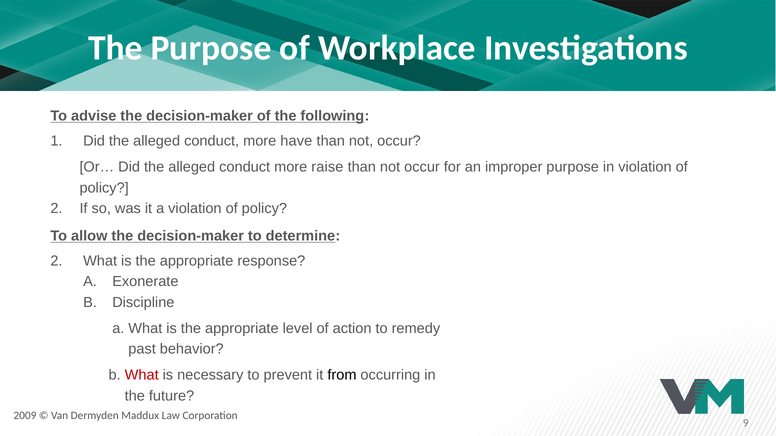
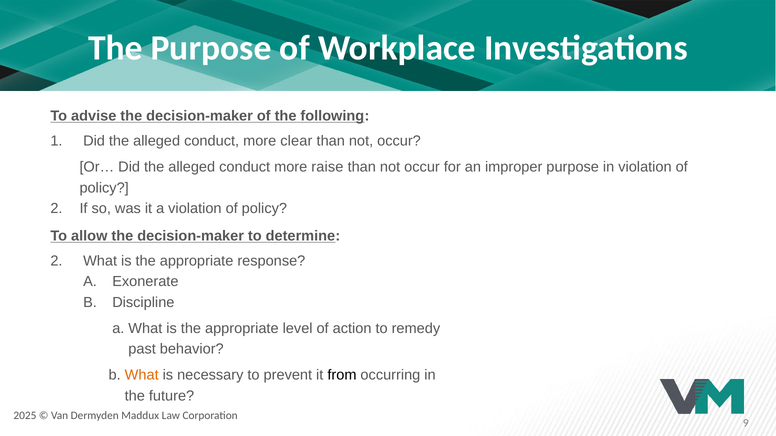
have: have -> clear (296, 141)
What colour: red -> orange (142, 375)
2009: 2009 -> 2025 (25, 416)
